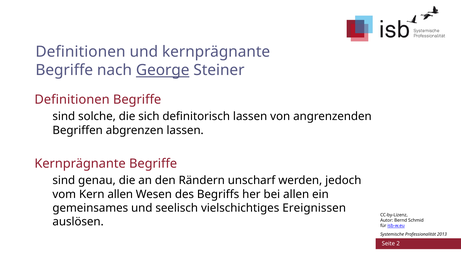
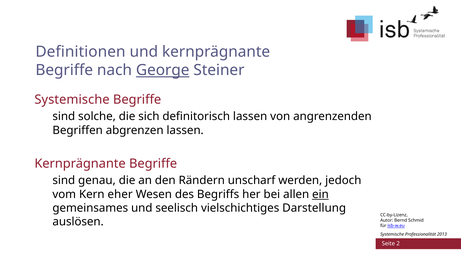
Definitionen: Definitionen -> Systemische (72, 100)
Kern allen: allen -> eher (120, 194)
ein underline: none -> present (320, 194)
Ereignissen: Ereignissen -> Darstellung (314, 208)
